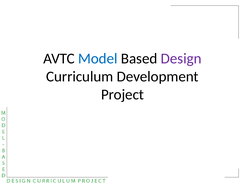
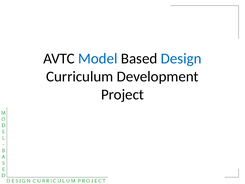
Design colour: purple -> blue (181, 58)
